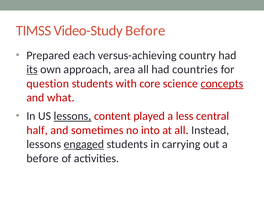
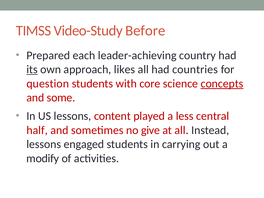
versus-achieving: versus-achieving -> leader-achieving (137, 55)
area: area -> likes (125, 69)
what: what -> some (61, 98)
lessons underline: present -> none (73, 116)
into: into -> give (151, 130)
engaged underline: present -> none (84, 144)
before: before -> modify (43, 158)
